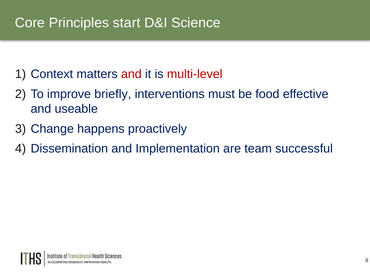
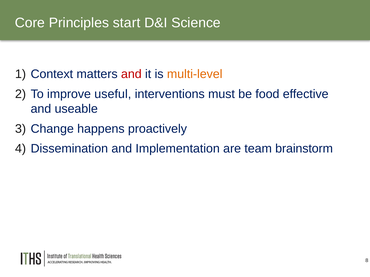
multi-level colour: red -> orange (195, 74)
briefly: briefly -> useful (113, 94)
successful: successful -> brainstorm (304, 149)
